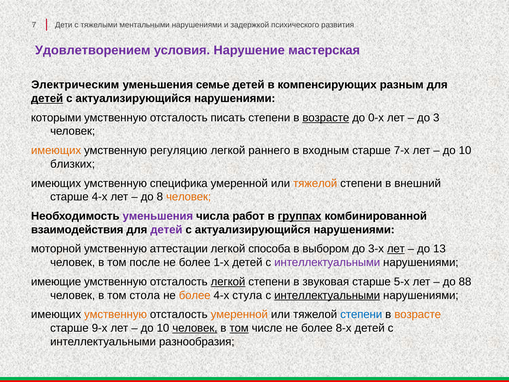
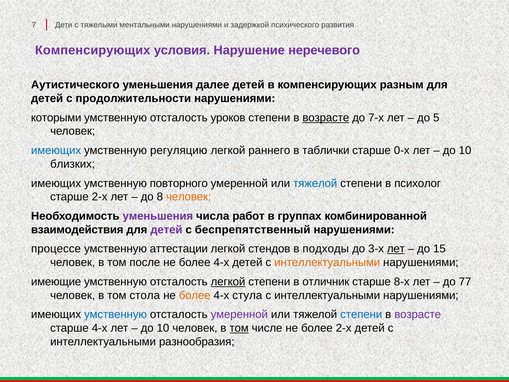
Удовлетворением: Удовлетворением -> Компенсирующих (93, 50)
мастерская: мастерская -> неречевого (324, 50)
Электрическим: Электрическим -> Аутистического (75, 85)
семье: семье -> далее (213, 85)
детей underline: present -> none (47, 98)
актуализирующийся: актуализирующийся -> продолжительности (133, 98)
писать: писать -> уроков (228, 118)
0-х: 0-х -> 7-х (376, 118)
3: 3 -> 5 (436, 118)
имеющих colour: orange -> blue (56, 150)
входным: входным -> таблички (326, 150)
7-х: 7-х -> 0-х (402, 150)
специфика: специфика -> повторного (179, 183)
тяжелой colour: orange -> blue (315, 183)
внешний: внешний -> психолог (418, 183)
старше 4-х: 4-х -> 2-х (100, 197)
группах underline: present -> none (300, 216)
актуализирующийся: актуализирующийся -> беспрепятственный (253, 230)
моторной: моторной -> процессе (56, 249)
способа: способа -> стендов (269, 249)
выбором: выбором -> подходы (326, 249)
13: 13 -> 15 (439, 249)
1-х: 1-х -> 4-х (221, 262)
интеллектуальными colour: purple -> orange (327, 262)
звуковая: звуковая -> отличник (326, 282)
5-х: 5-х -> 8-х (402, 282)
88: 88 -> 77 (465, 282)
интеллектуальными underline: present -> none (327, 295)
умственную colour: orange -> blue (116, 314)
умеренной colour: orange -> purple (239, 314)
возрасте colour: orange -> purple (418, 314)
старше 9-х: 9-х -> 4-х (100, 328)
человек underline: present -> none (195, 328)
более 8-х: 8-х -> 2-х (344, 328)
